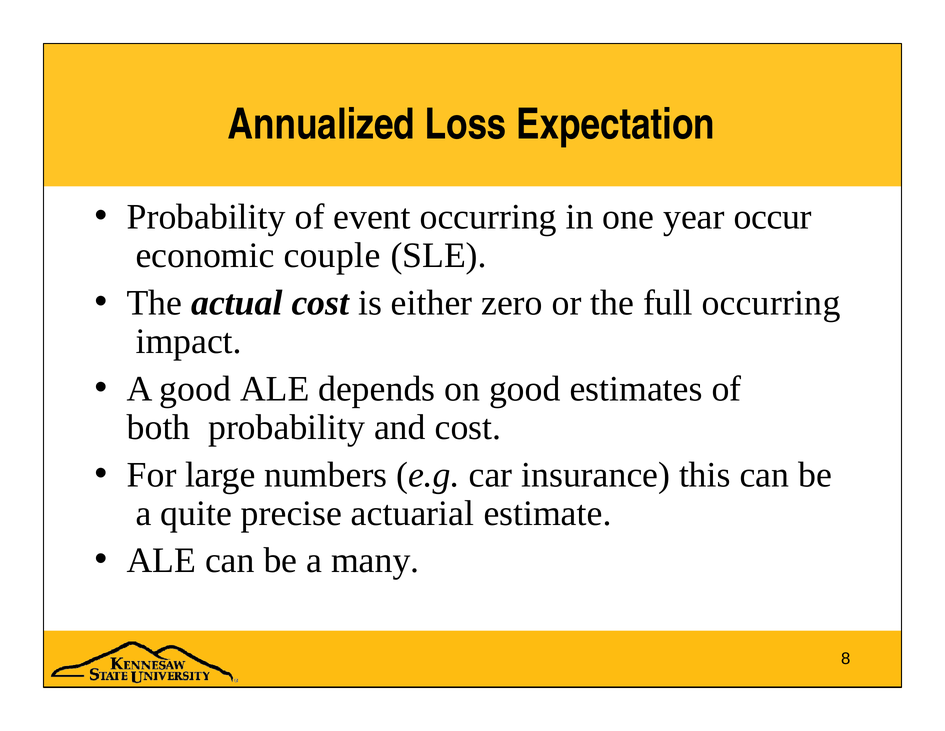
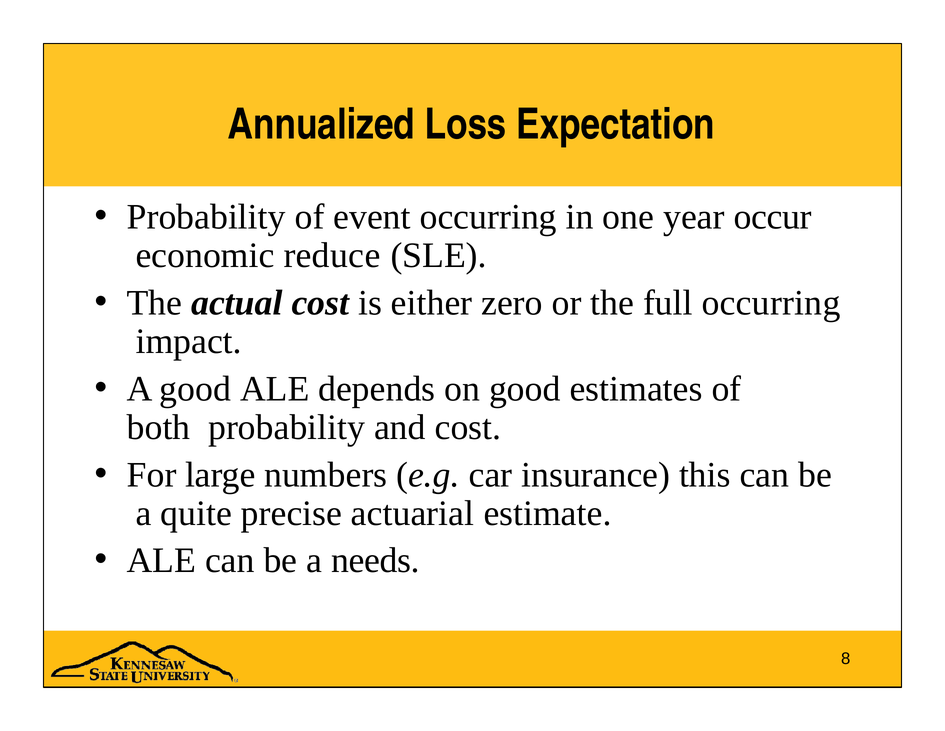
couple: couple -> reduce (332, 255)
many: many -> needs (375, 560)
